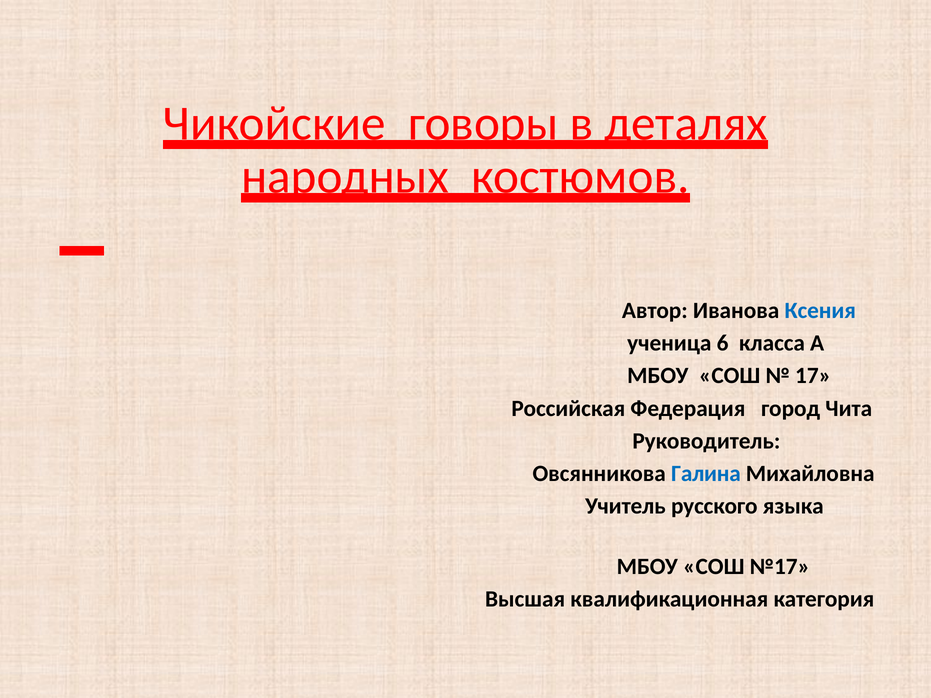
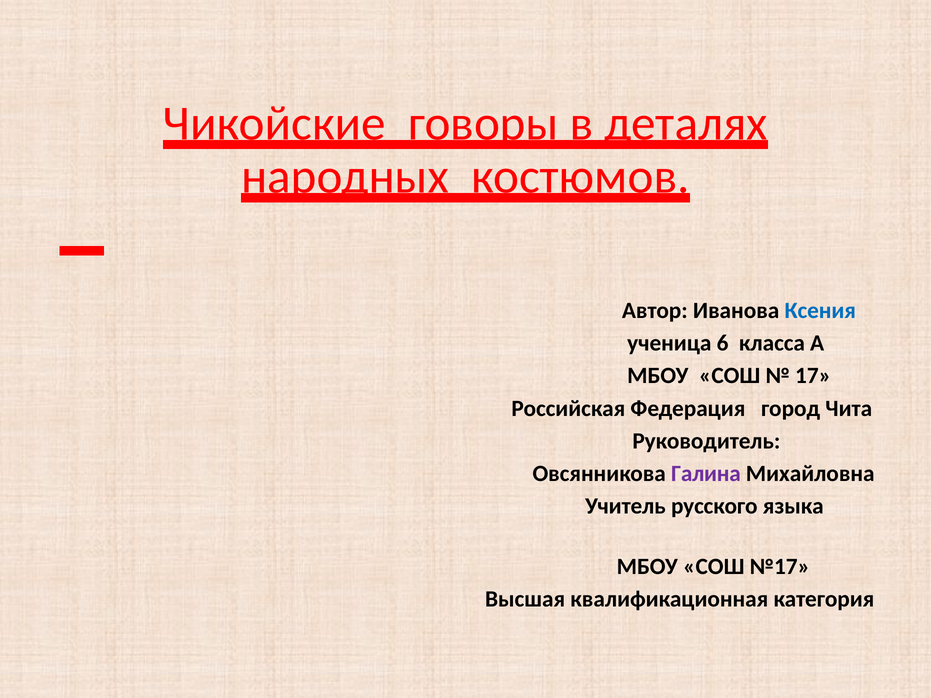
Галина colour: blue -> purple (706, 474)
